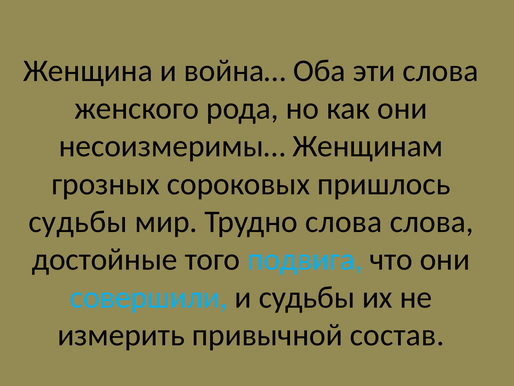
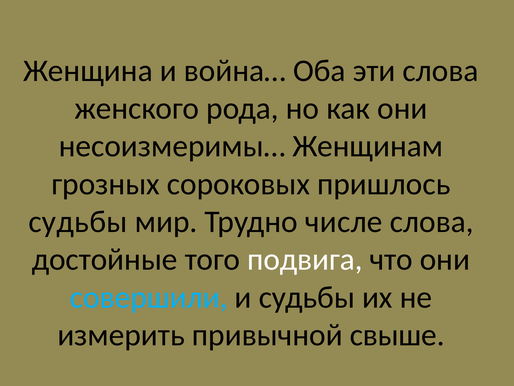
Трудно слова: слова -> числе (344, 222)
подвига colour: light blue -> white (305, 259)
состав: состав -> свыше (397, 335)
